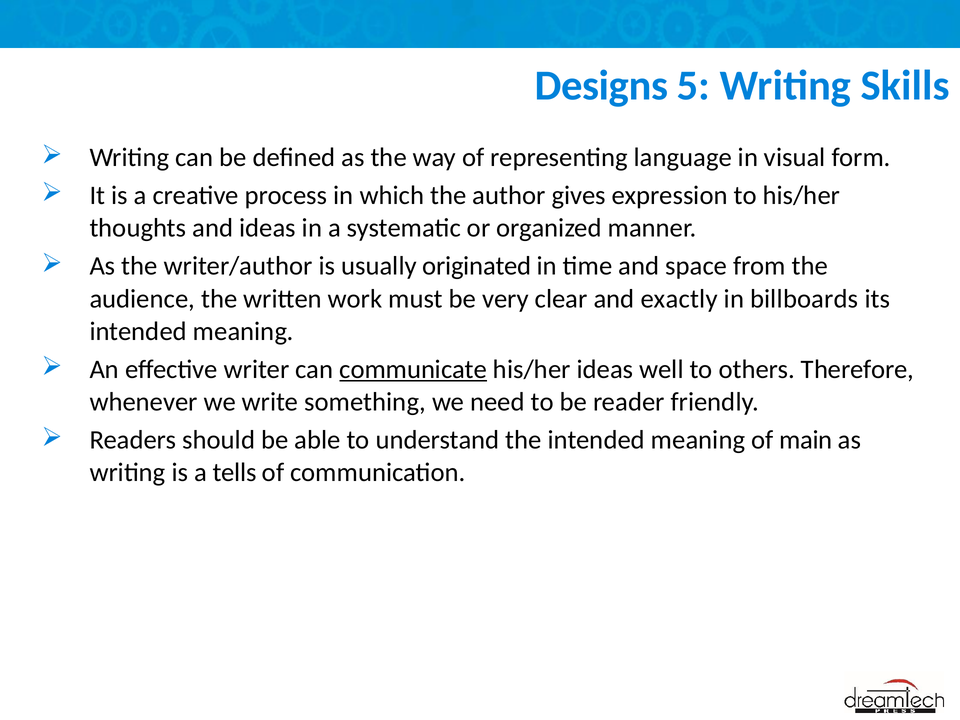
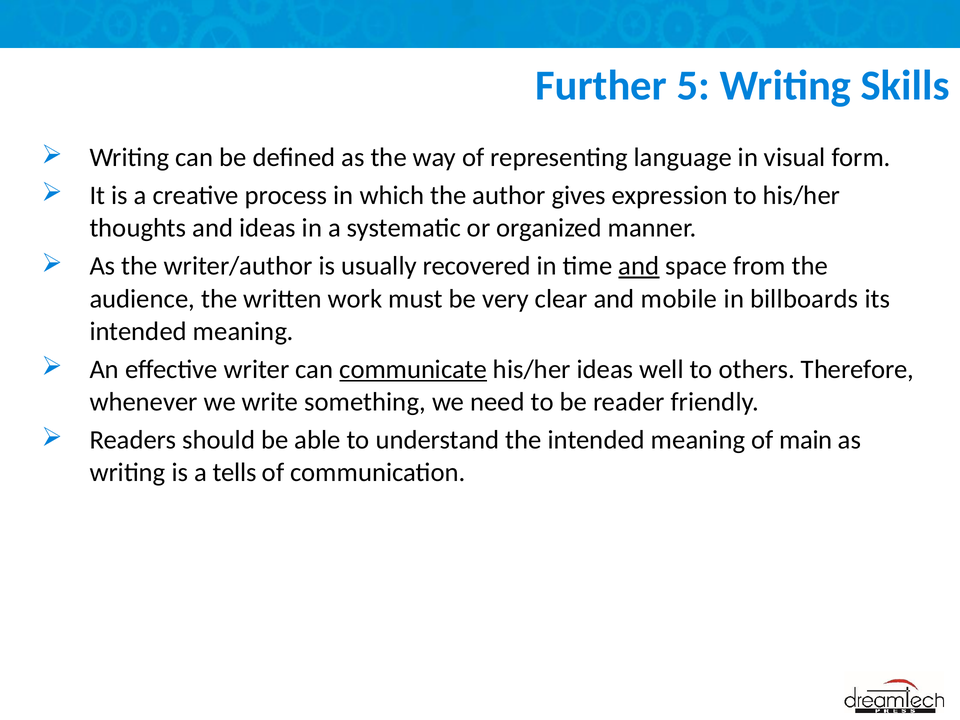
Designs: Designs -> Further (601, 85)
originated: originated -> recovered (477, 266)
and underline: none -> present (639, 266)
exactly: exactly -> mobile (679, 299)
